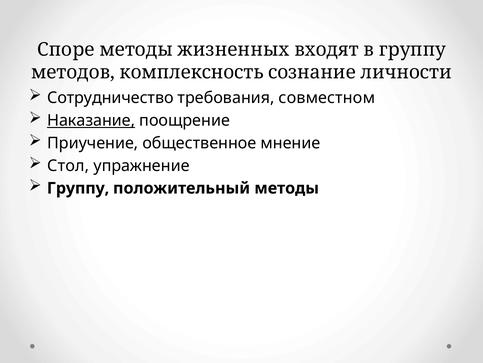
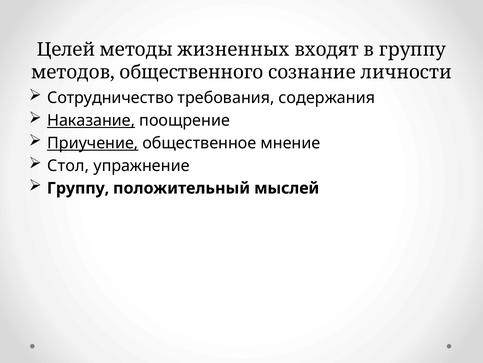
Споре: Споре -> Целей (66, 50)
комплексность: комплексность -> общественного (192, 72)
совместном: совместном -> содержания (327, 98)
Приучение underline: none -> present (93, 143)
положительный методы: методы -> мыслей (287, 188)
